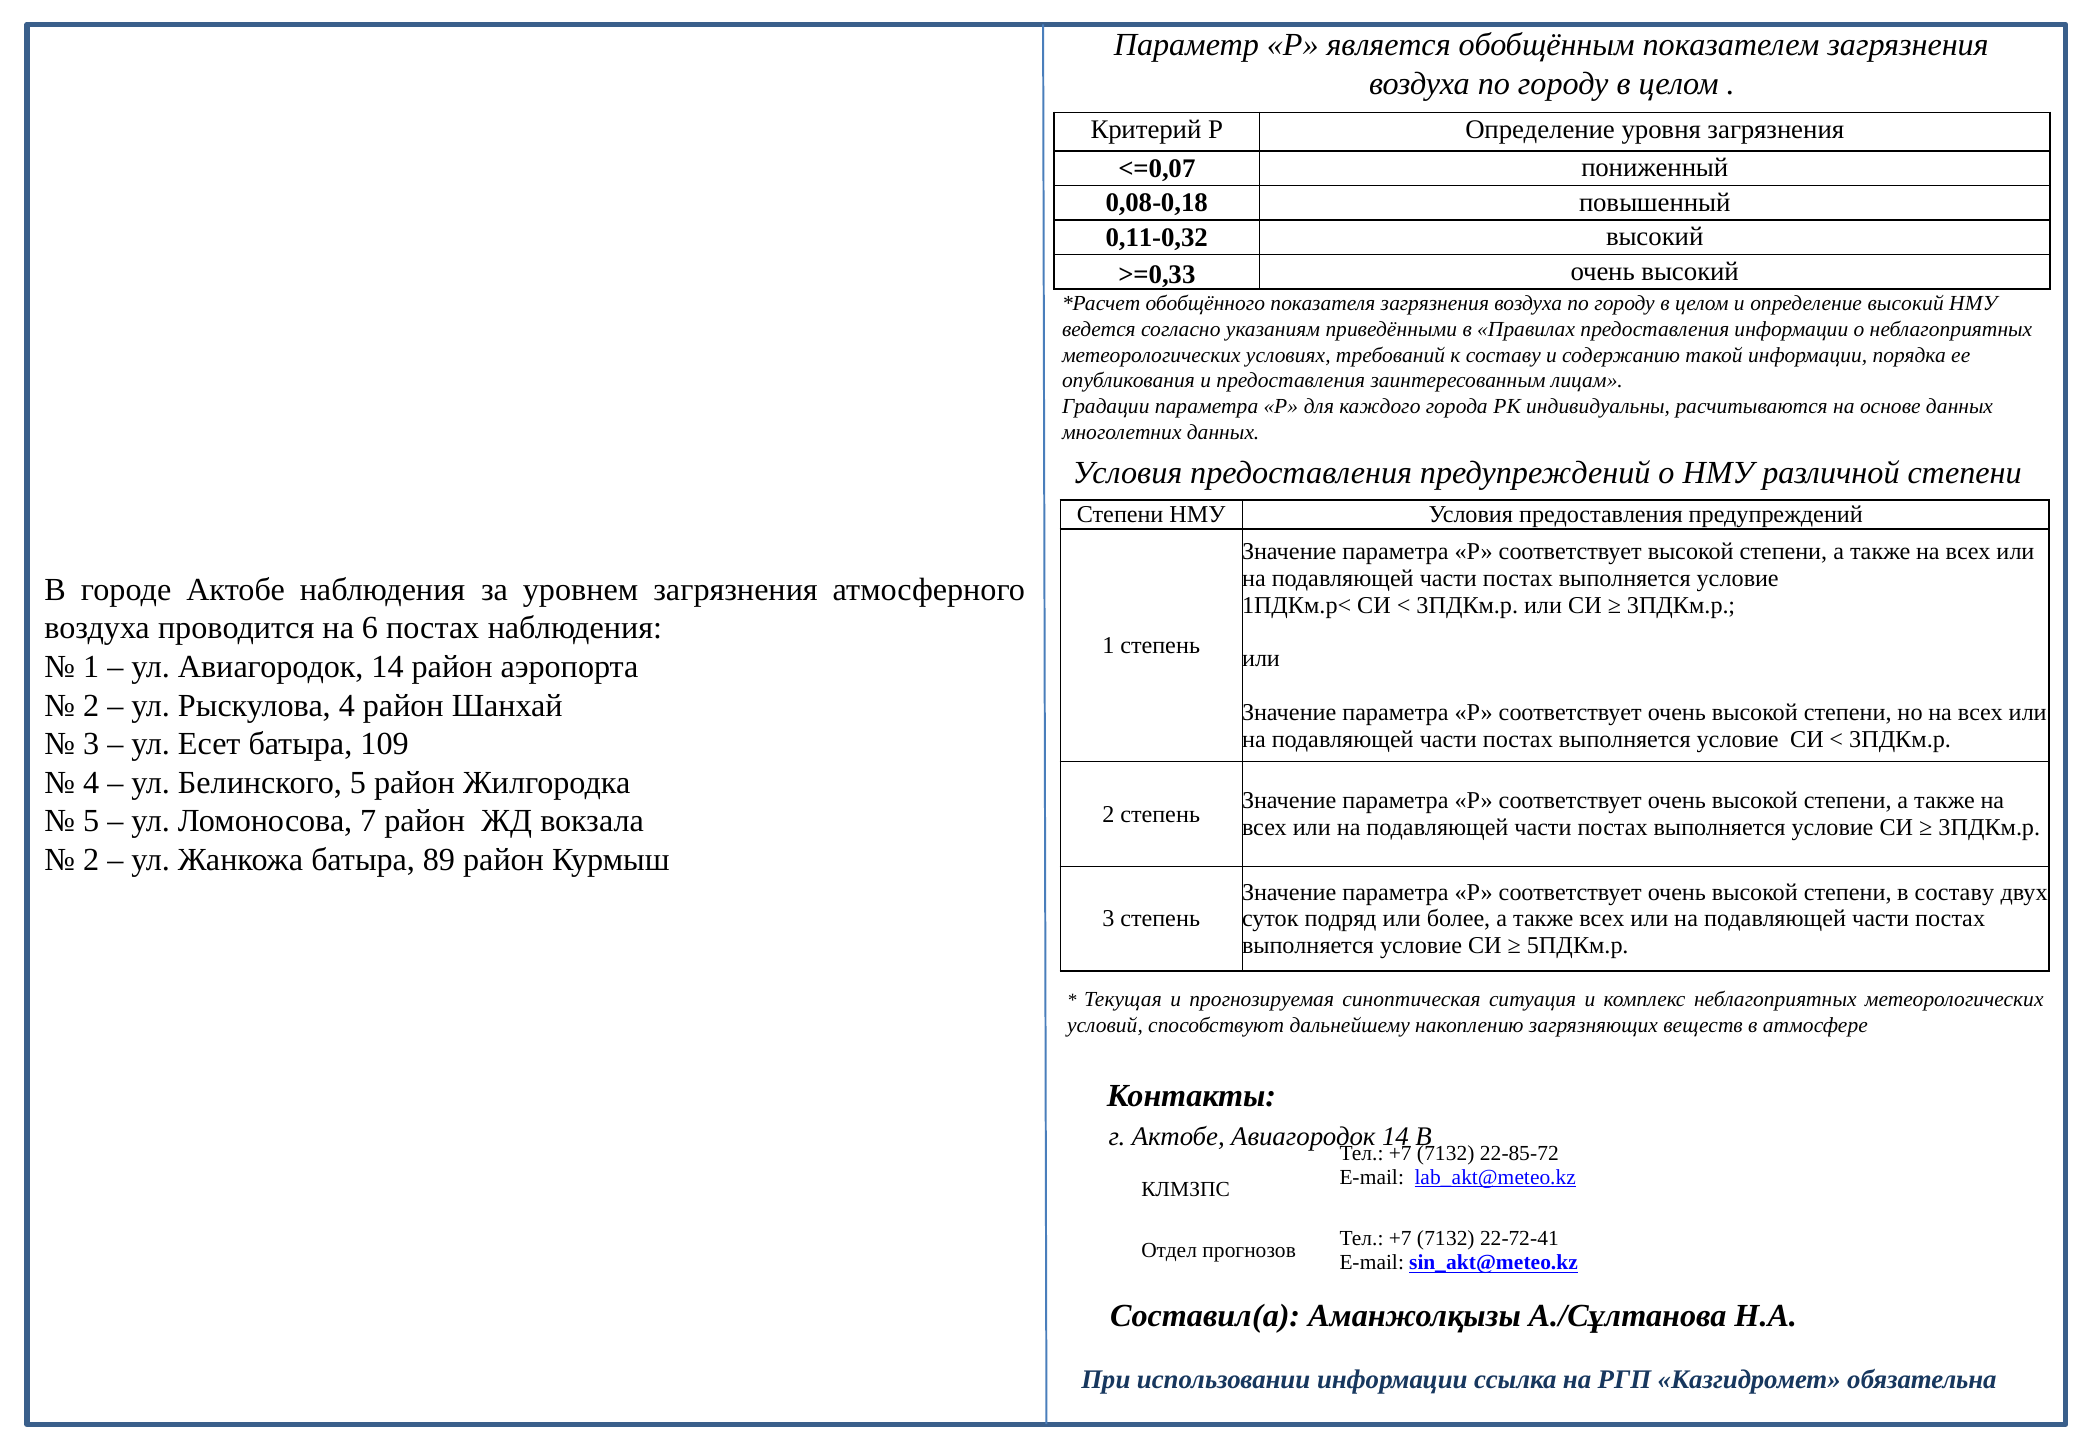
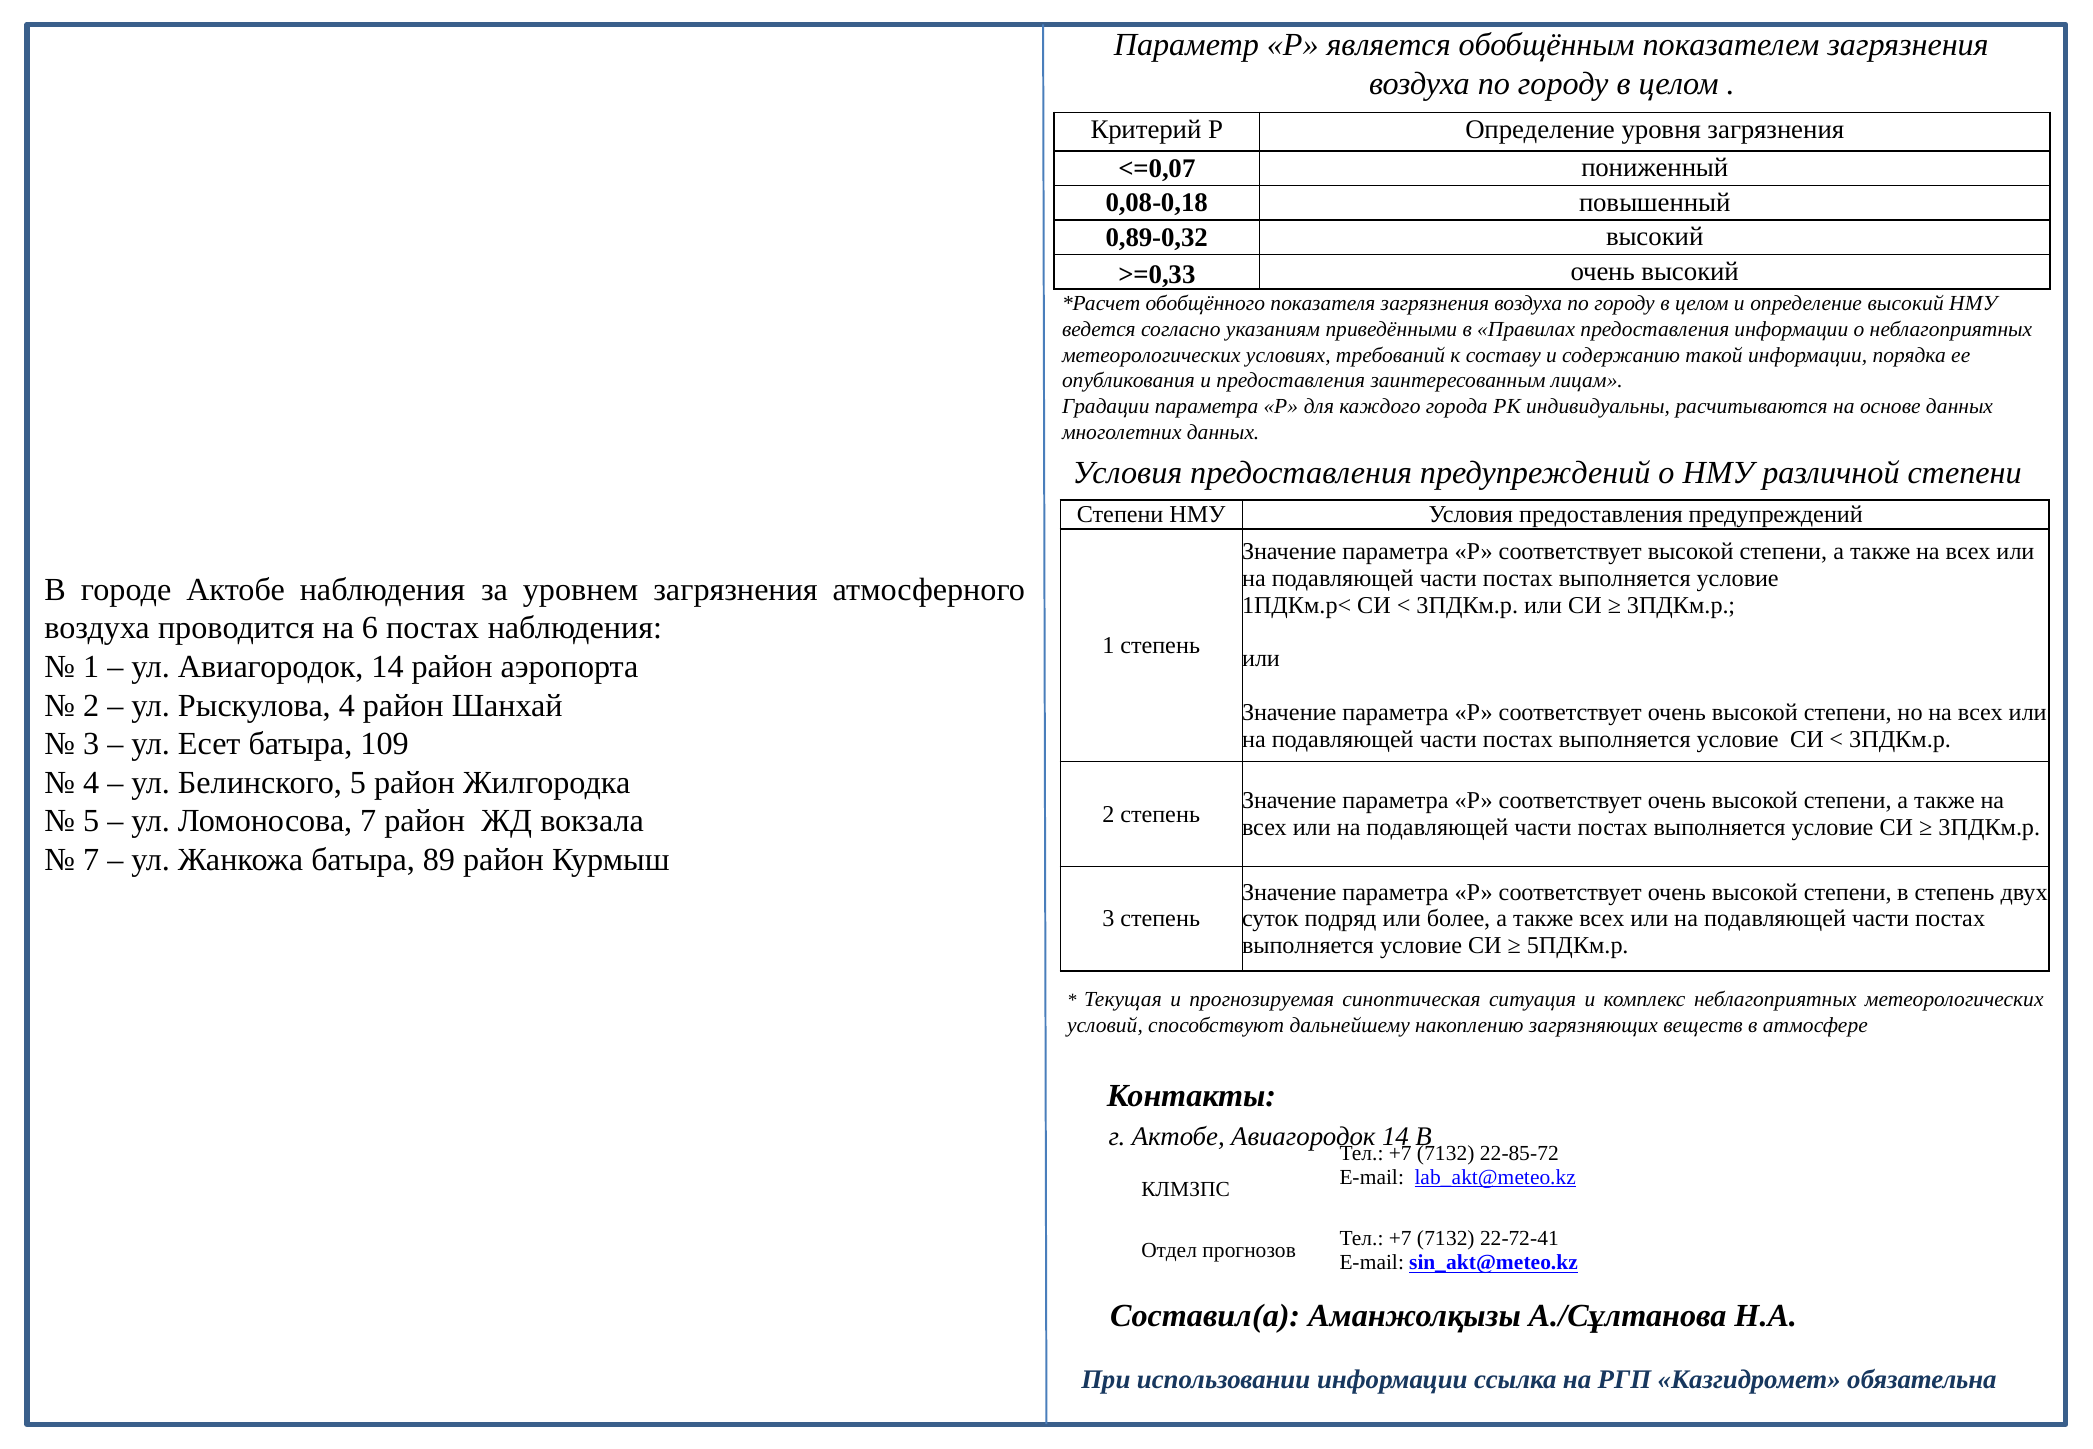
0,11-0,32: 0,11-0,32 -> 0,89-0,32 (1157, 237)
2: 2 -> 7 (91, 860)
в составу: составу -> степень (1955, 892)
